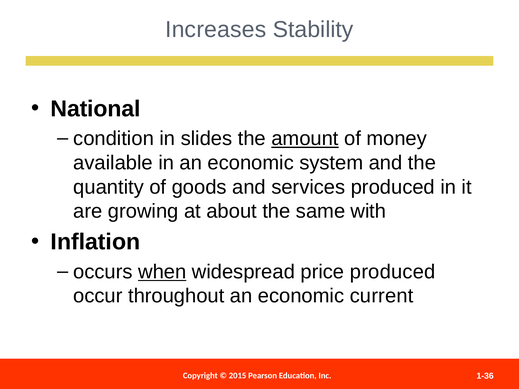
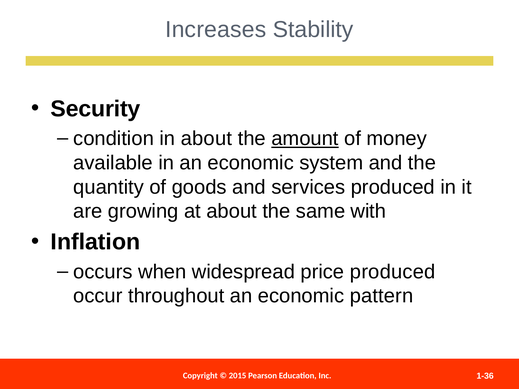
National: National -> Security (96, 109)
in slides: slides -> about (206, 139)
when underline: present -> none (162, 272)
current: current -> pattern (382, 296)
